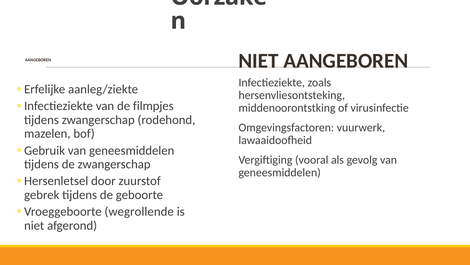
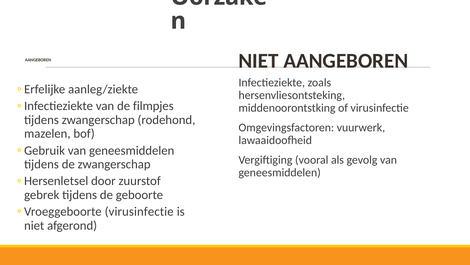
wegrollende: wegrollende -> virusinfectie (139, 211)
